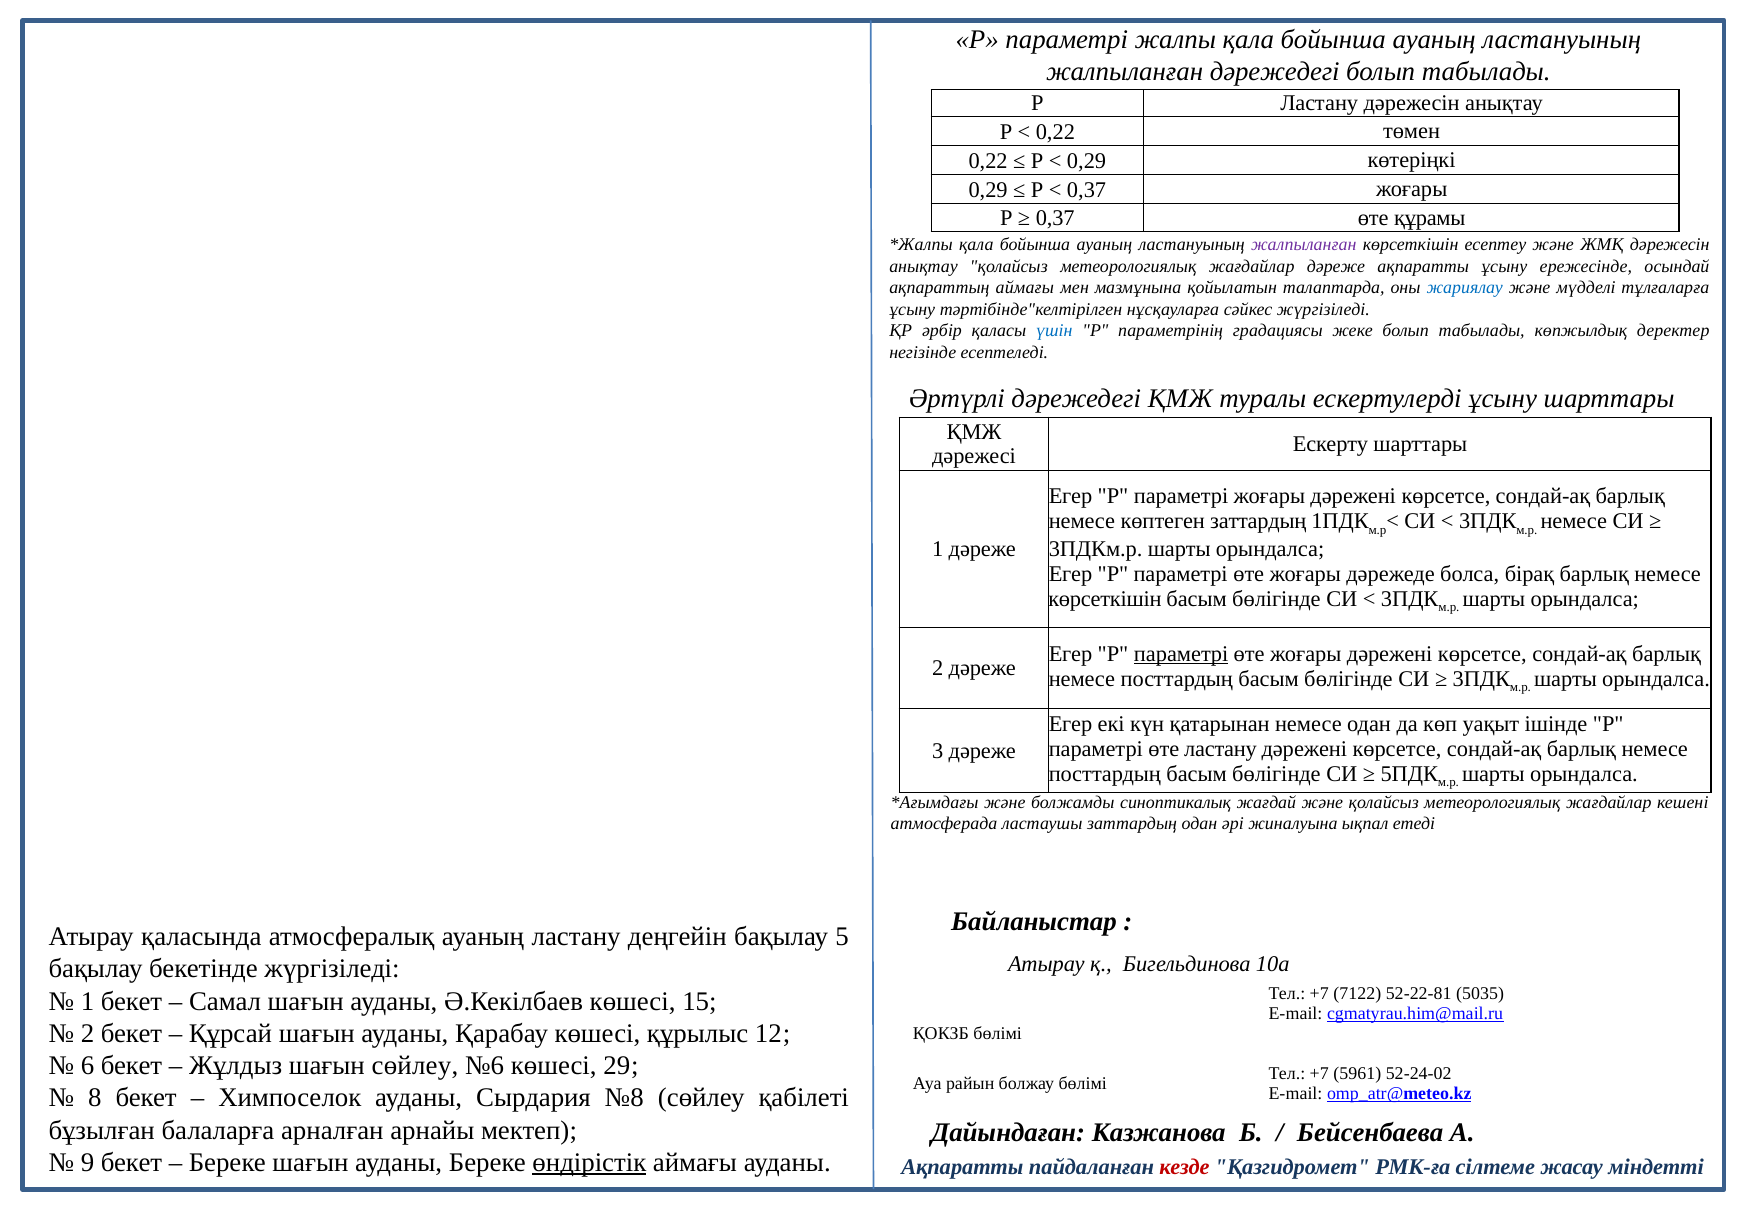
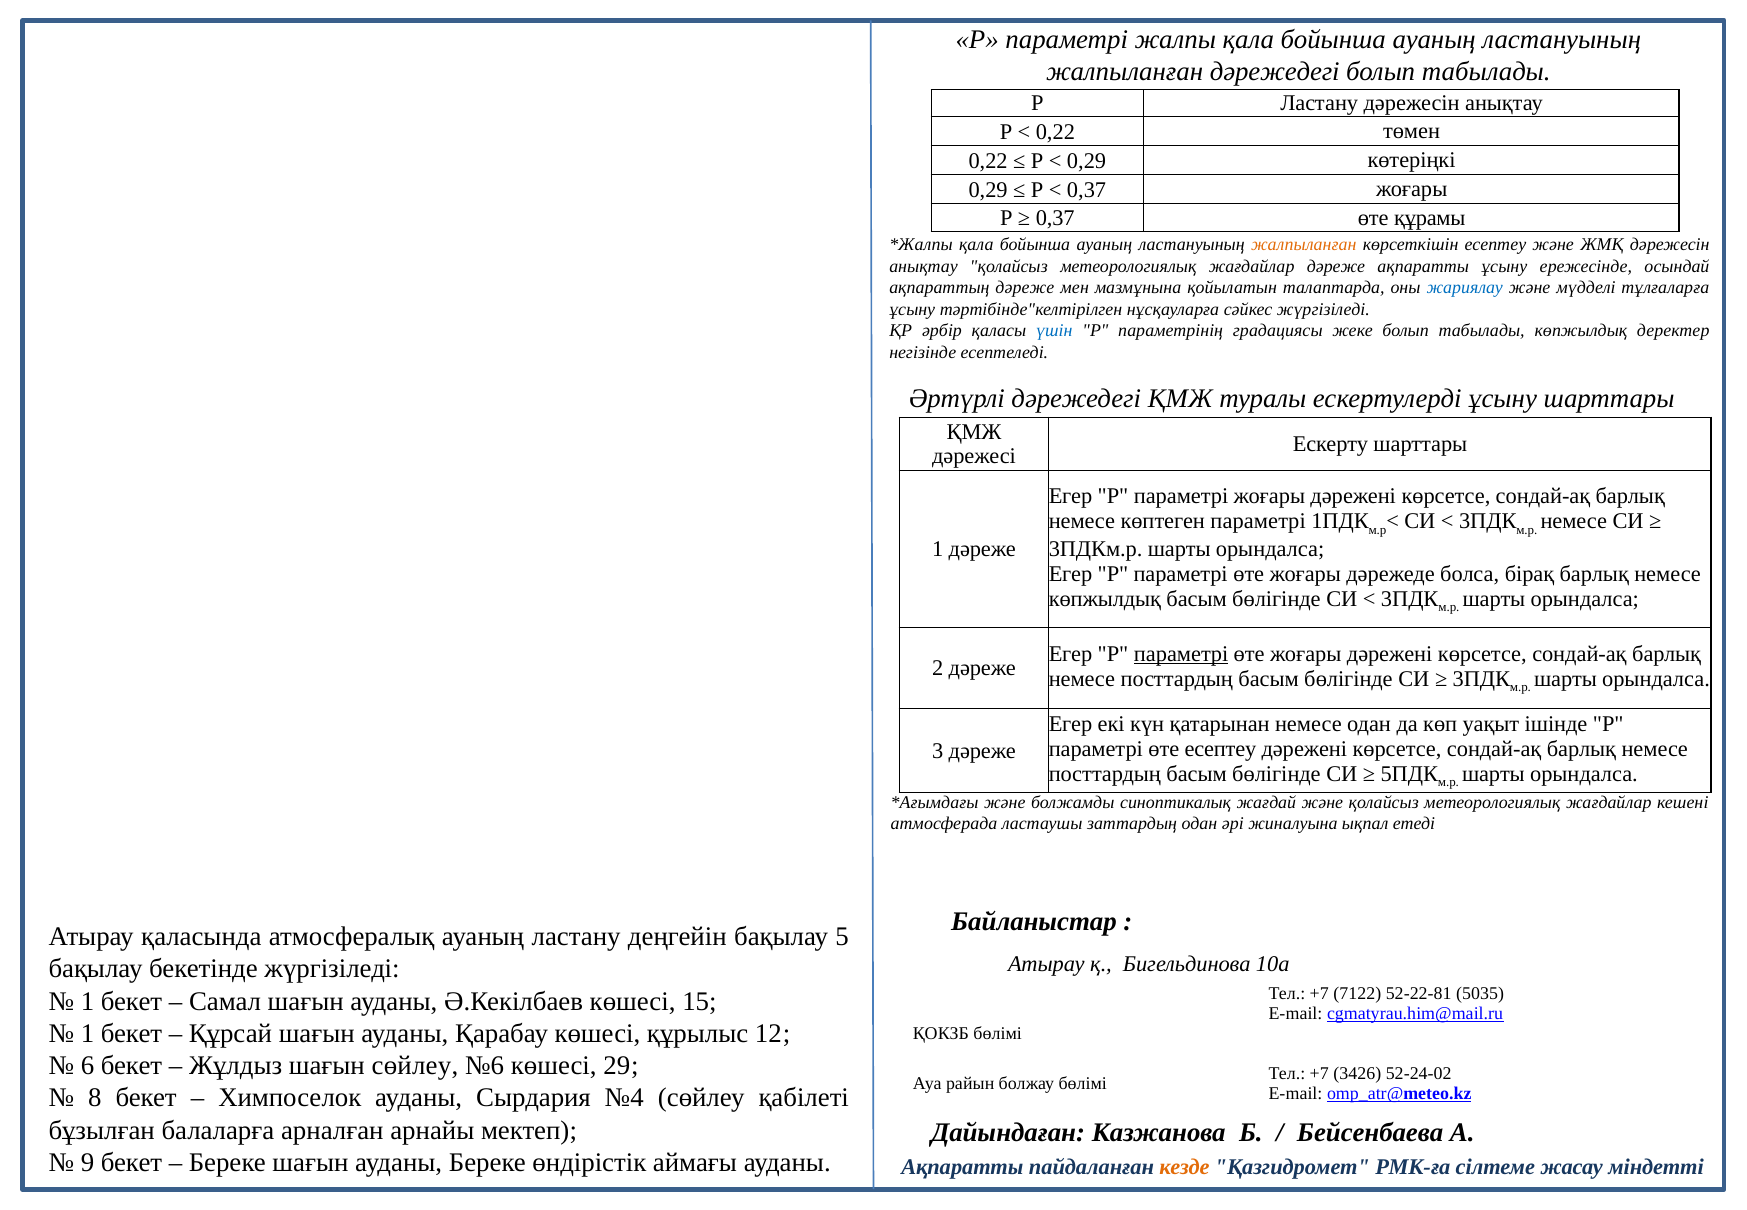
жалпыланған colour: purple -> orange (1304, 245)
ақпараттың аймағы: аймағы -> дәреже (1025, 288)
көптеген заттардың: заттардың -> параметрі (1258, 521)
көрсеткішін: көрсеткішін -> көпжылдық (1105, 599)
өте ластану: ластану -> есептеу (1220, 749)
2: 2 -> 1 (88, 1033)
5961: 5961 -> 3426 (1357, 1073)
№8: №8 -> №4 (624, 1098)
өндірістік underline: present -> none (589, 1162)
кезде colour: red -> orange (1184, 1167)
